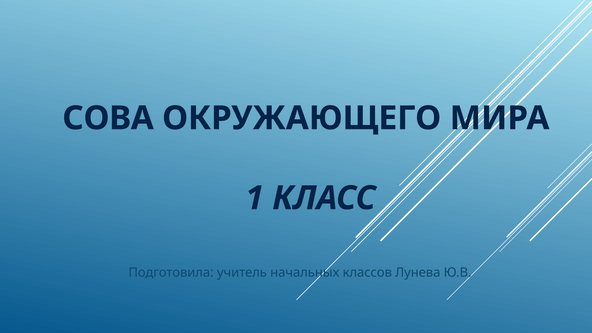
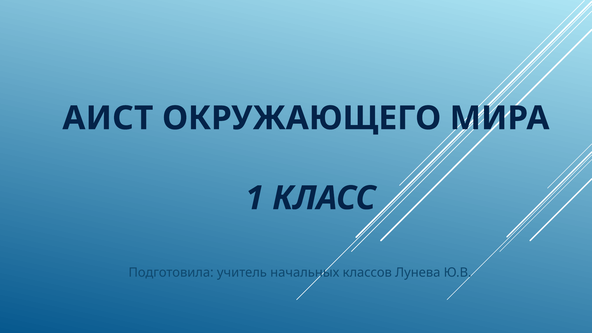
СОВА: СОВА -> АИСТ (108, 118)
